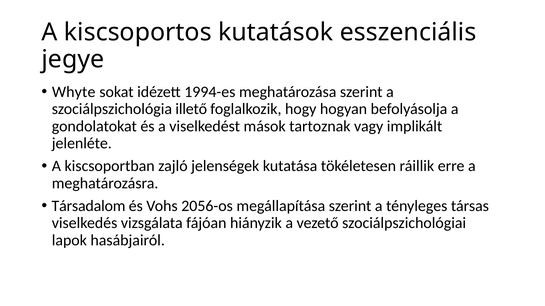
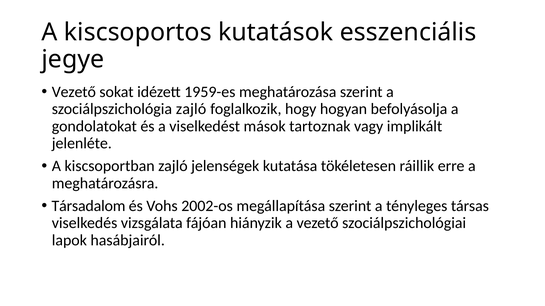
Whyte: Whyte -> Vezető (74, 92)
1994-es: 1994-es -> 1959-es (210, 92)
szociálpszichológia illető: illető -> zajló (191, 109)
2056-os: 2056-os -> 2002-os (207, 206)
